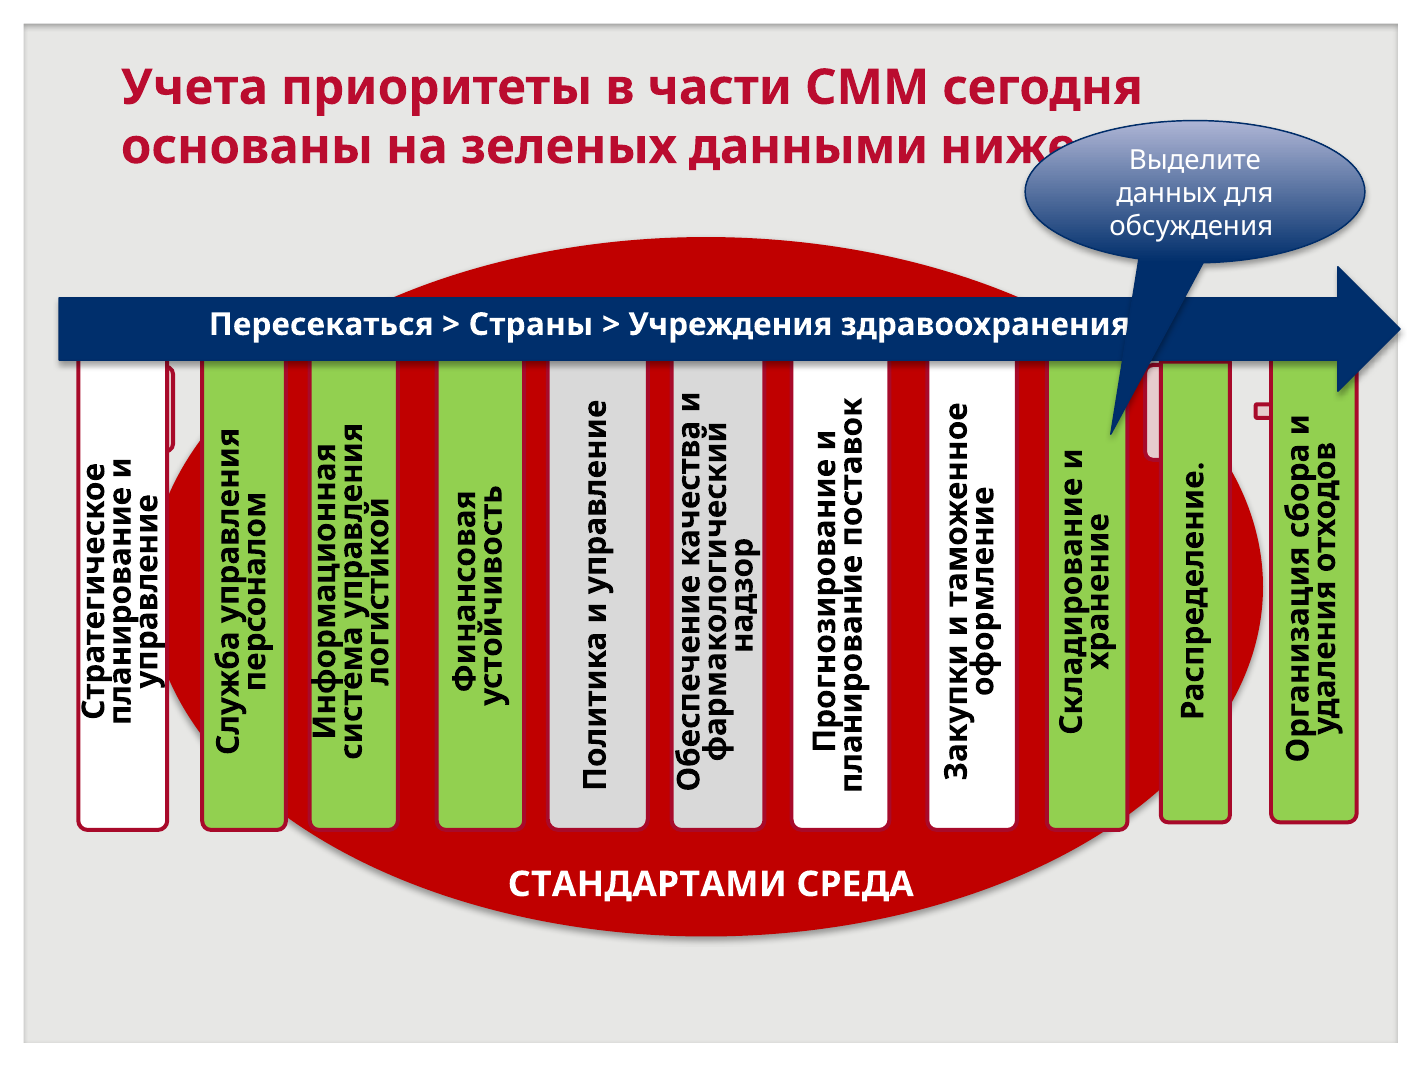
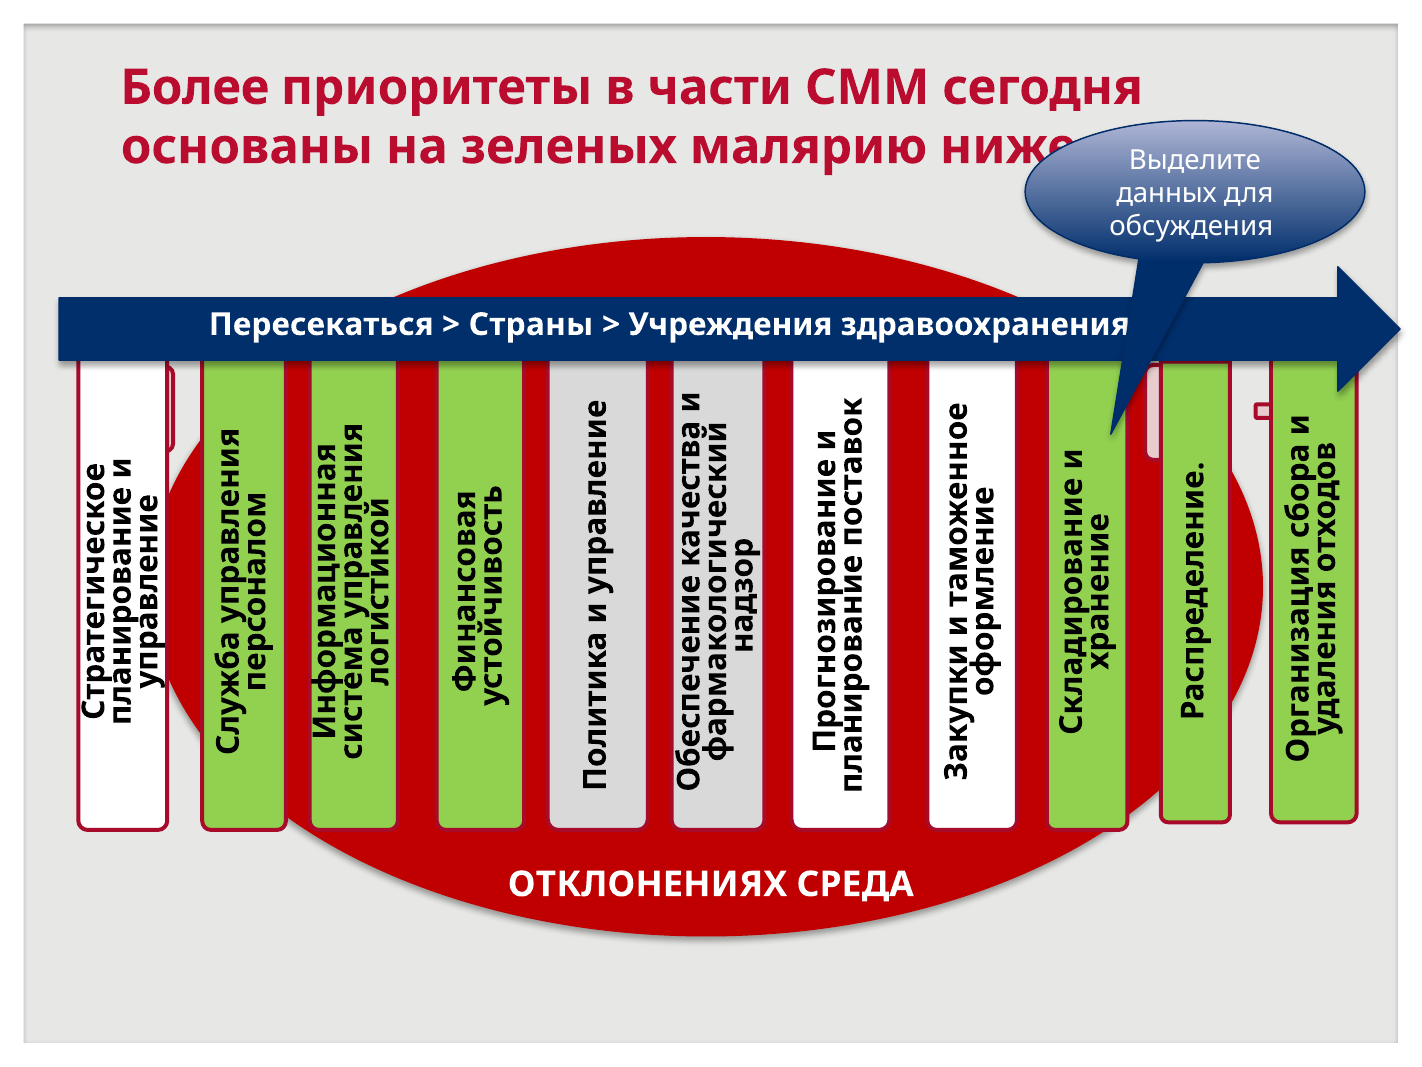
Учета: Учета -> Более (195, 88)
данными: данными -> малярию (808, 147)
СТАНДАРТАМИ: СТАНДАРТАМИ -> ОТКЛОНЕНИЯХ (647, 884)
